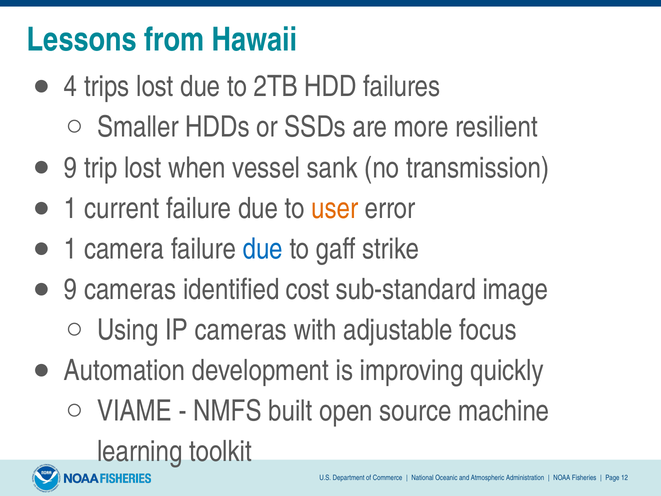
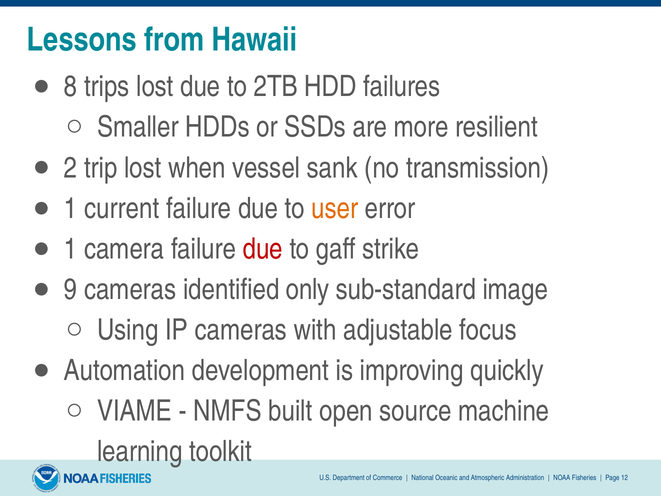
4: 4 -> 8 (71, 87)
9: 9 -> 2 (71, 168)
due colour: blue -> red (263, 249)
cost: cost -> only (308, 289)
